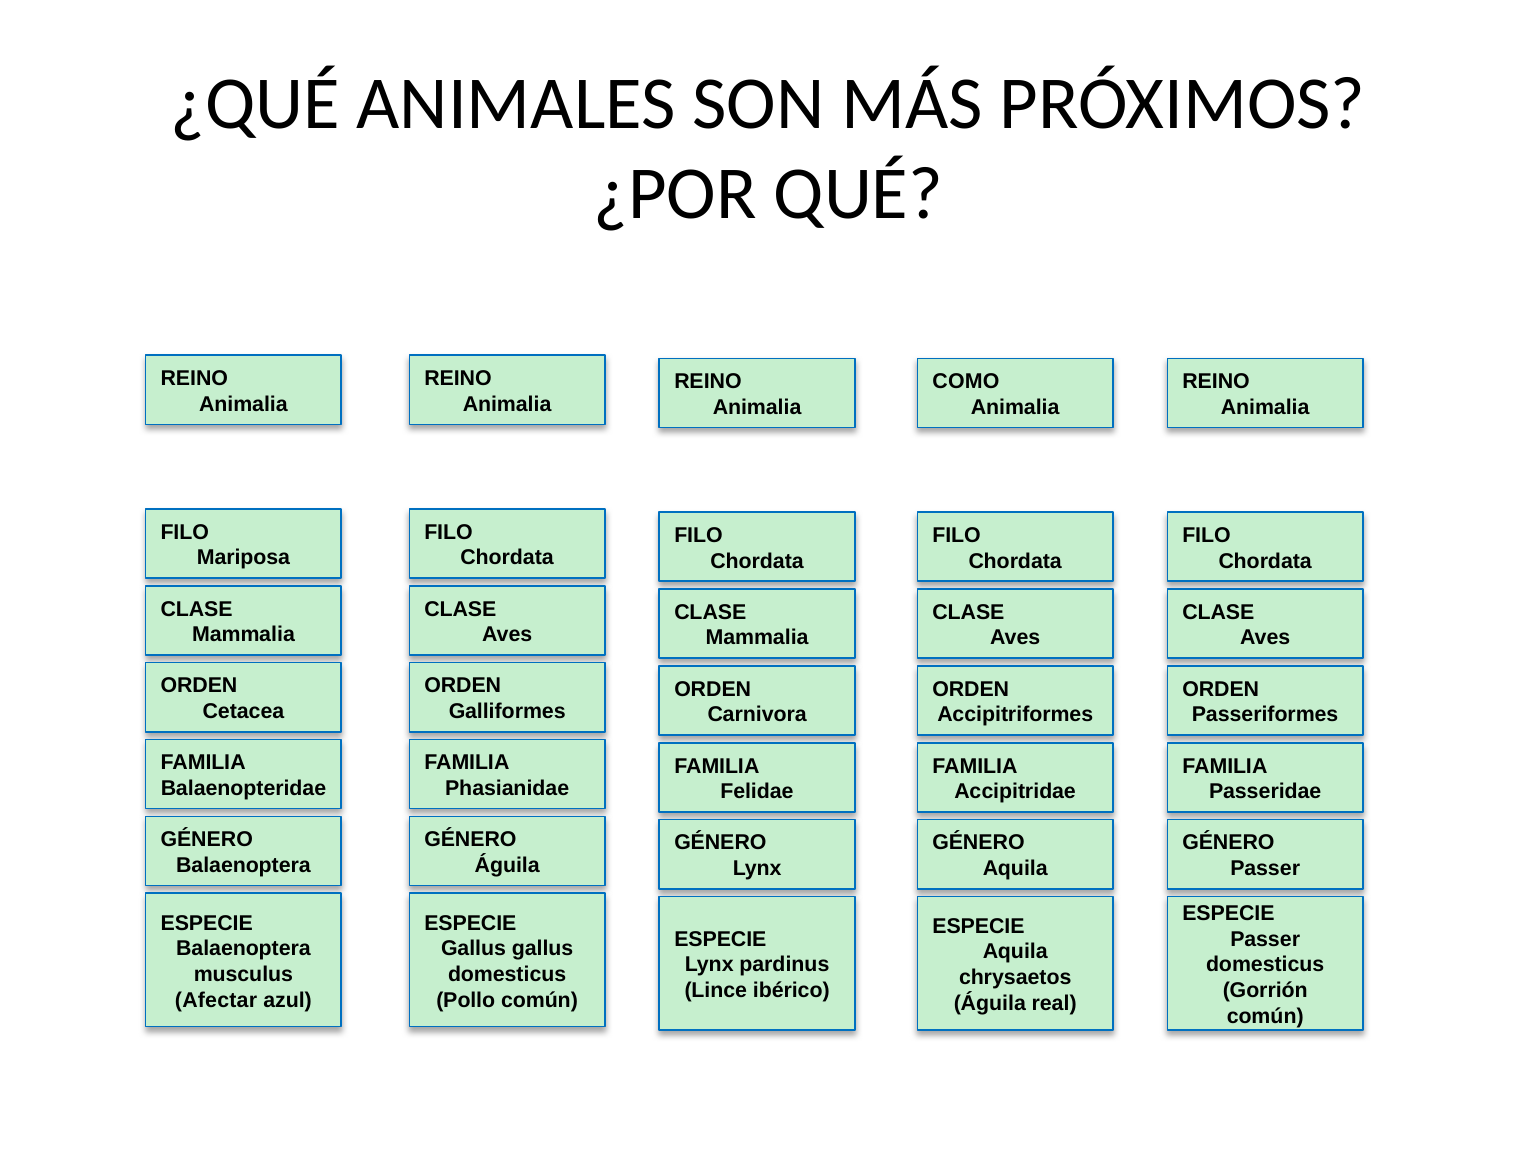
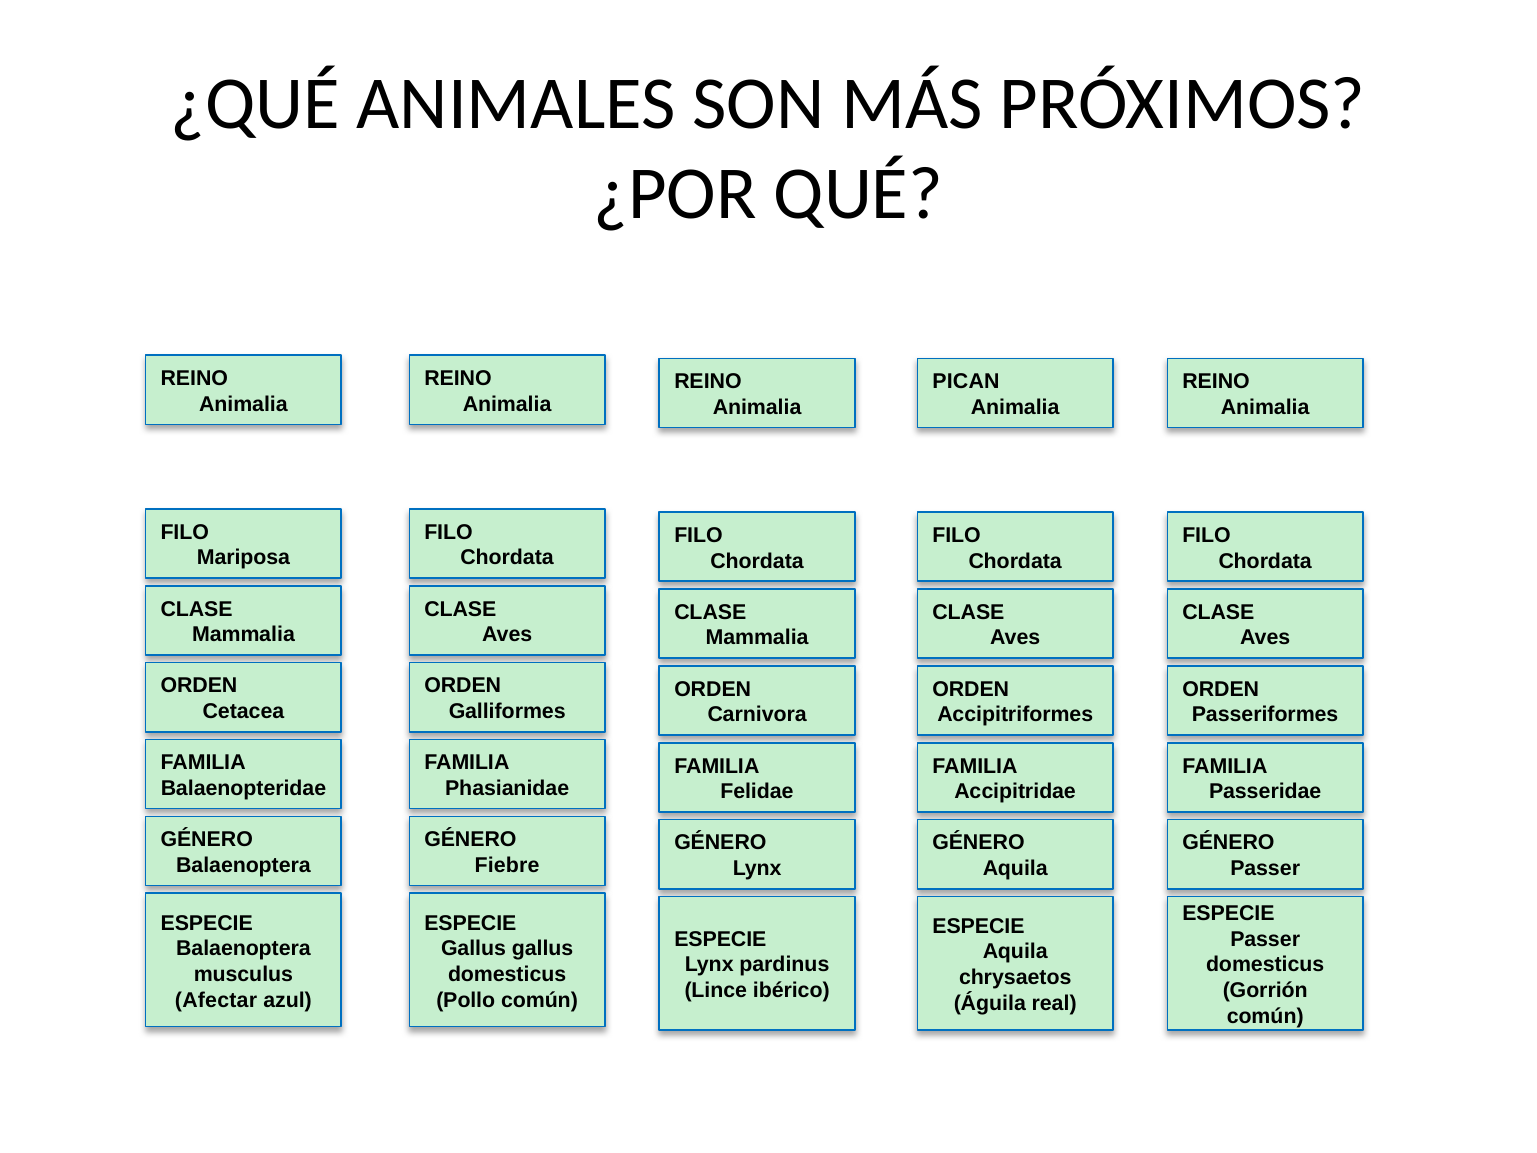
COMO: COMO -> PICAN (966, 382)
Águila: Águila -> Fiebre (507, 865)
